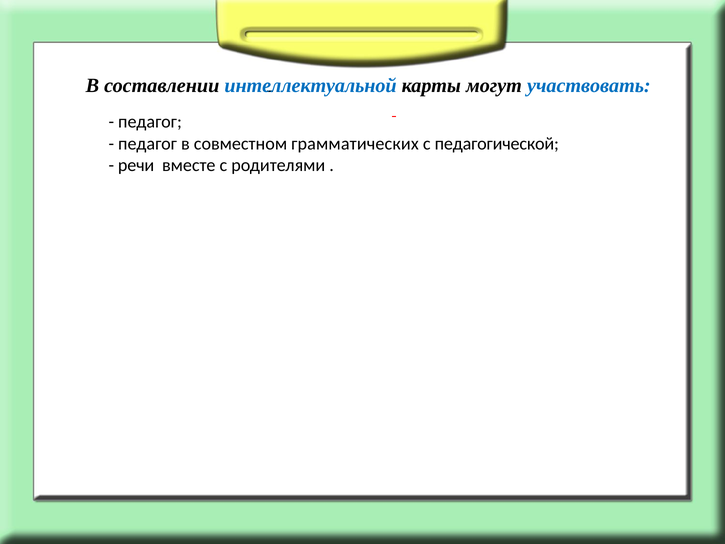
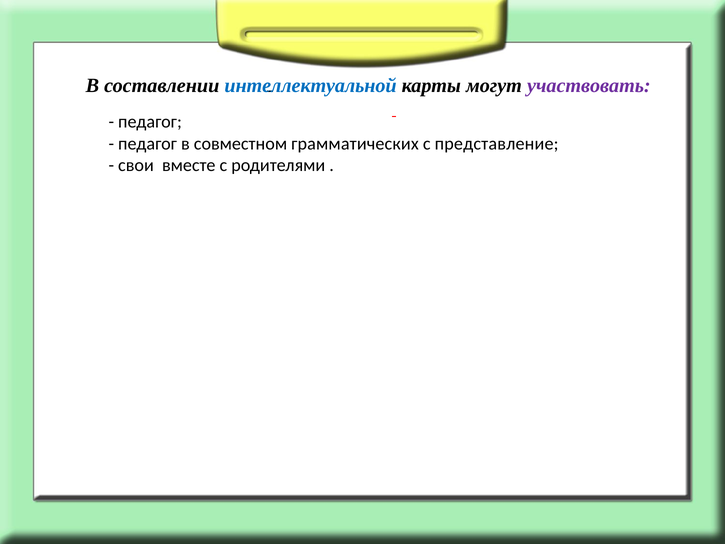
участвовать colour: blue -> purple (589, 86)
педагогической: педагогической -> представление (497, 144)
речи: речи -> свои (136, 165)
